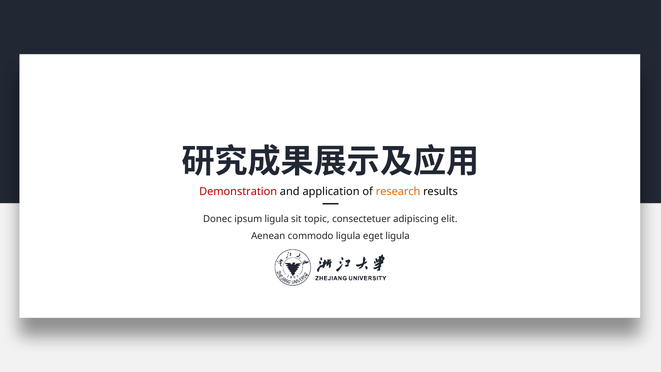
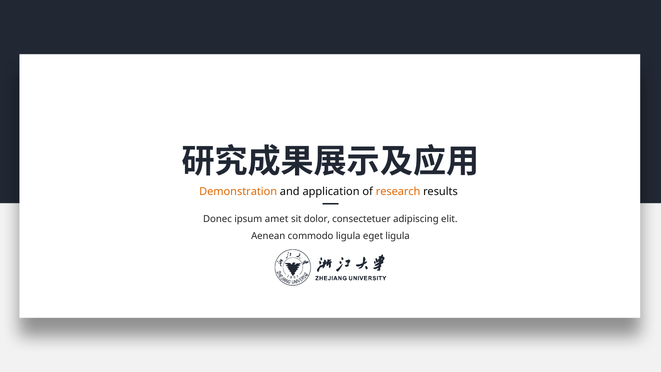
Demonstration colour: red -> orange (238, 192)
ipsum ligula: ligula -> amet (277, 219)
topic: topic -> dolor (317, 219)
